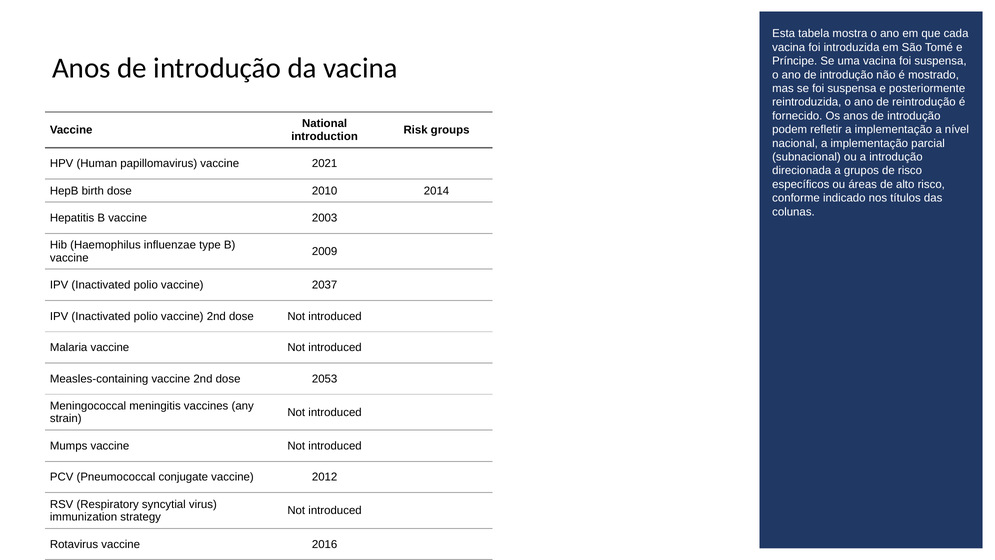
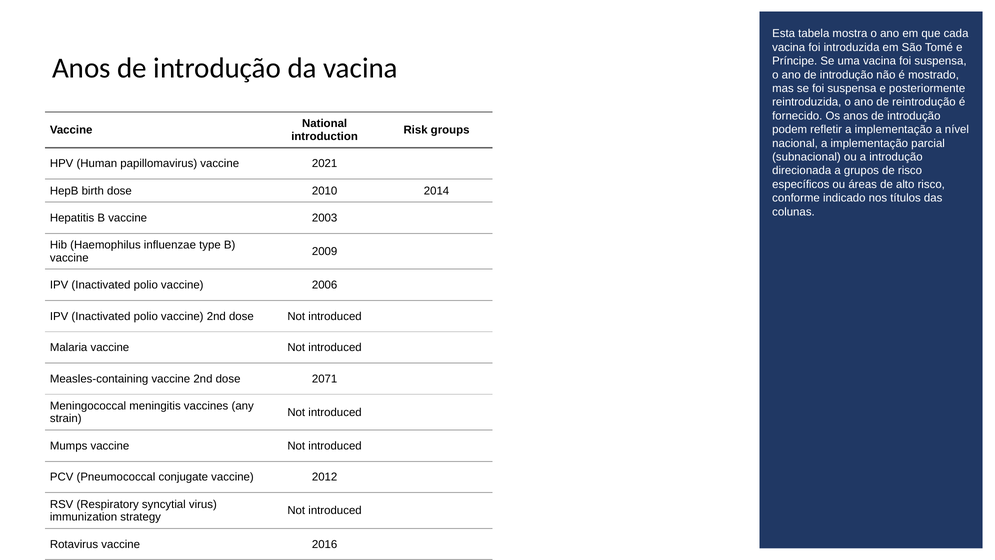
2037: 2037 -> 2006 (325, 285)
2053: 2053 -> 2071 (325, 379)
